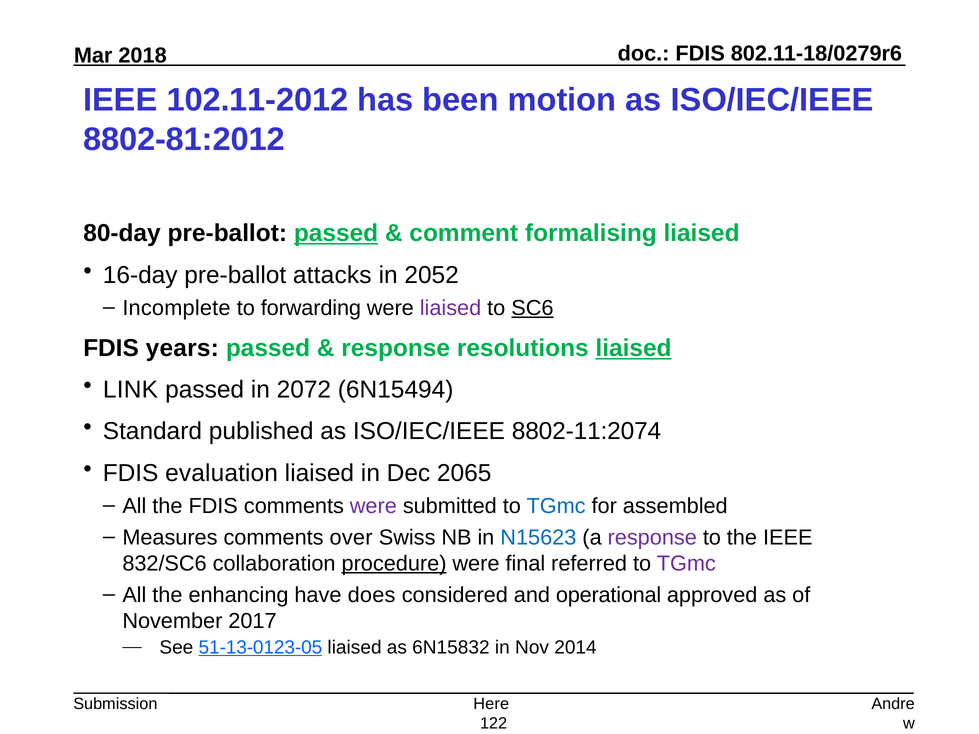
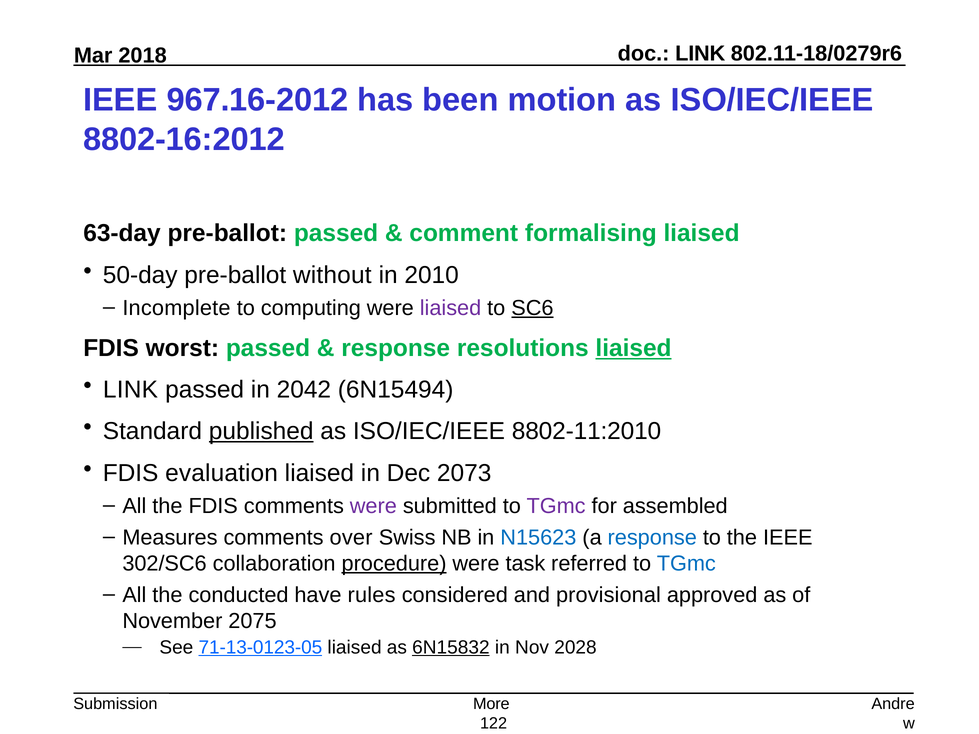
FDIS: FDIS -> LINK (700, 54)
102.11-2012: 102.11-2012 -> 967.16-2012 (257, 100)
8802-81:2012: 8802-81:2012 -> 8802-16:2012 (184, 139)
80-day: 80-day -> 63-day (122, 233)
passed underline: present -> none (336, 233)
16-day: 16-day -> 50-day (140, 275)
attacks: attacks -> without (332, 275)
2052: 2052 -> 2010 (432, 275)
forwarding: forwarding -> computing (311, 308)
years: years -> worst (182, 348)
2072: 2072 -> 2042 (304, 390)
published underline: none -> present (261, 431)
8802-11:2074: 8802-11:2074 -> 8802-11:2010 (587, 431)
2065: 2065 -> 2073 (464, 473)
TGmc colour: blue -> purple (556, 506)
response colour: purple -> blue (652, 538)
832/SC6: 832/SC6 -> 302/SC6 (165, 564)
final: final -> task (525, 564)
TGmc colour: purple -> blue (686, 564)
enhancing: enhancing -> conducted (239, 595)
does: does -> rules (372, 595)
operational: operational -> provisional (608, 595)
2017: 2017 -> 2075 (252, 621)
51-13-0123-05: 51-13-0123-05 -> 71-13-0123-05 (260, 647)
6N15832 underline: none -> present (451, 647)
2014: 2014 -> 2028 (575, 647)
Here: Here -> More (491, 704)
